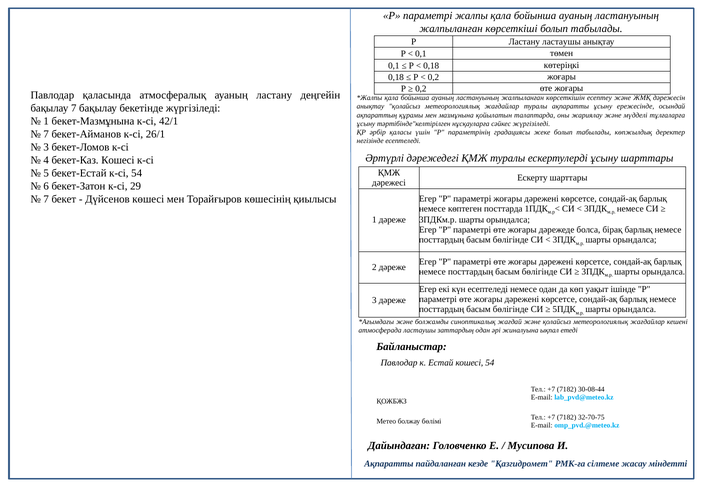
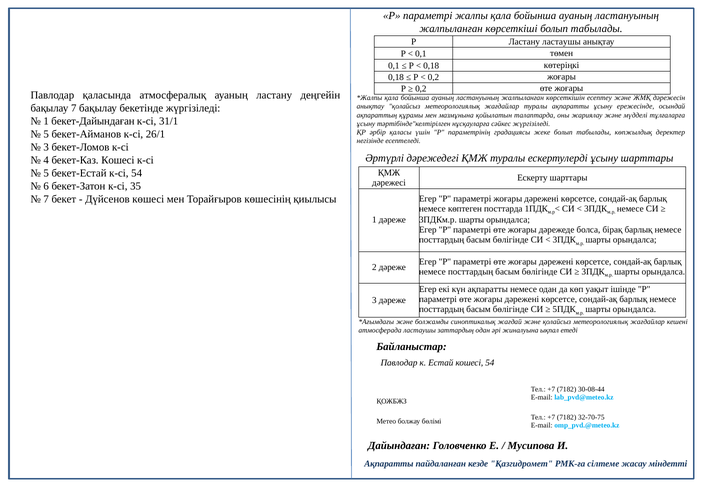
бекет-Мазмұнына: бекет-Мазмұнына -> бекет-Дайындаған (93, 121)
42/1: 42/1 -> 31/1 (169, 121)
7: 7 -> 5 (46, 134)
29: 29 -> 35 (136, 186)
күн есептеледі: есептеледі -> ақпаратты (488, 289)
